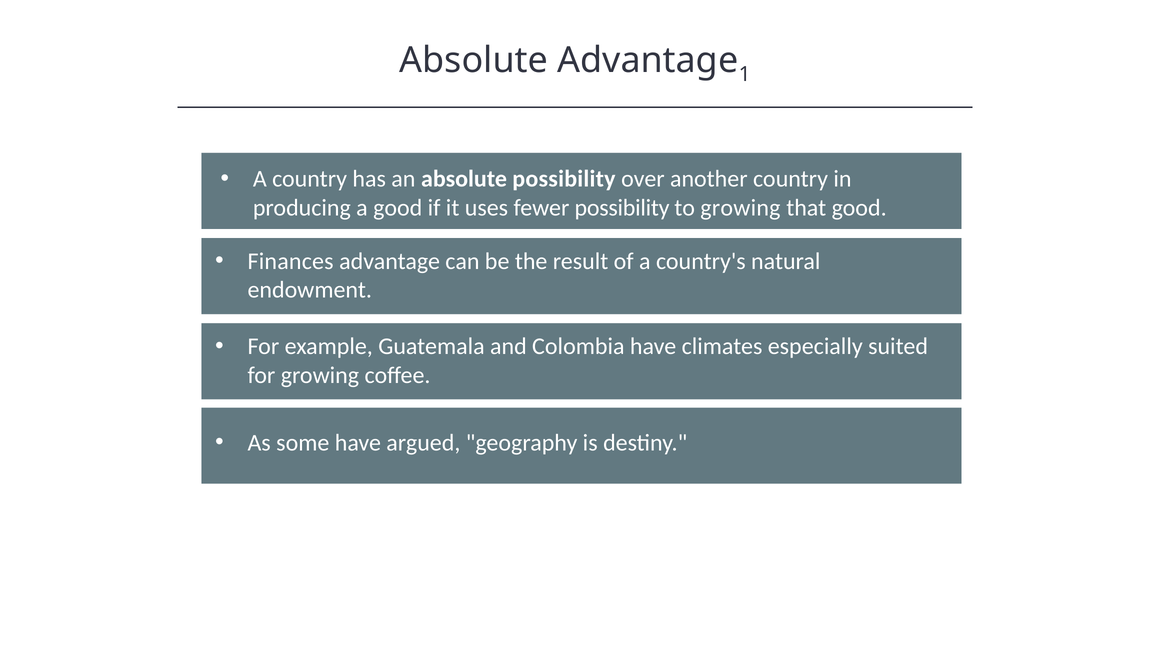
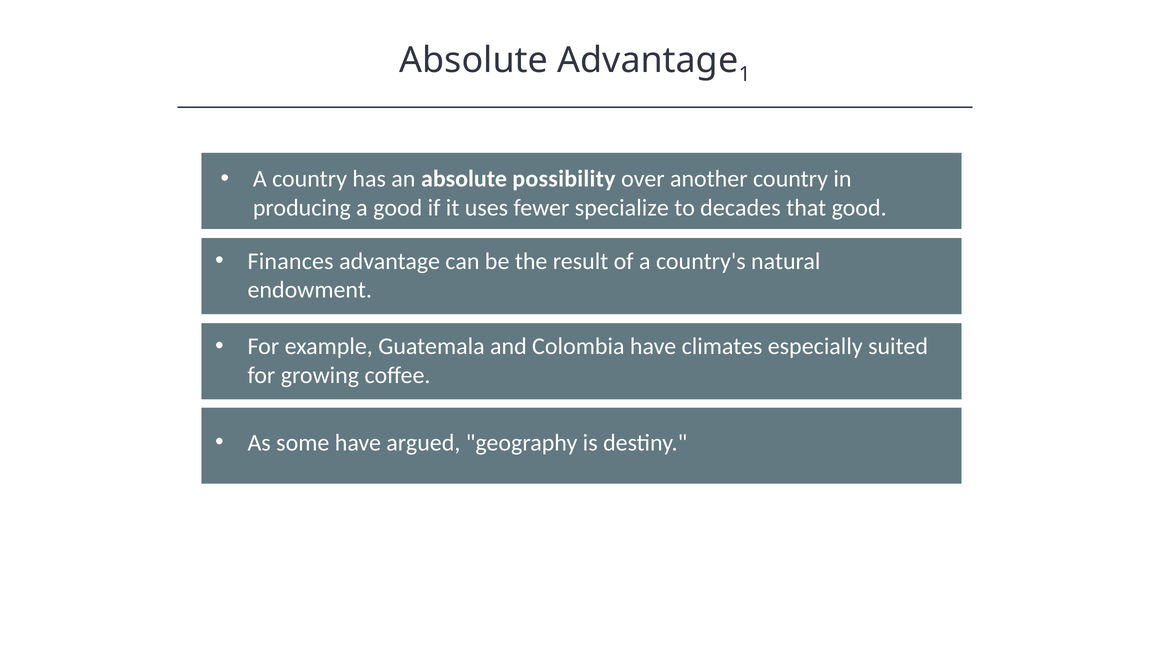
fewer possibility: possibility -> specialize (622, 208)
to growing: growing -> decades (740, 208)
